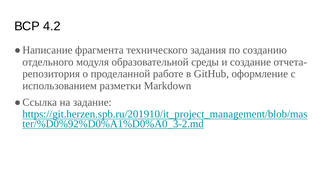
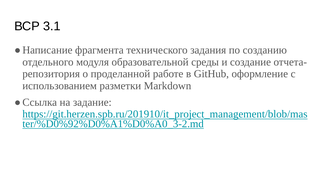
4.2: 4.2 -> 3.1 (52, 26)
